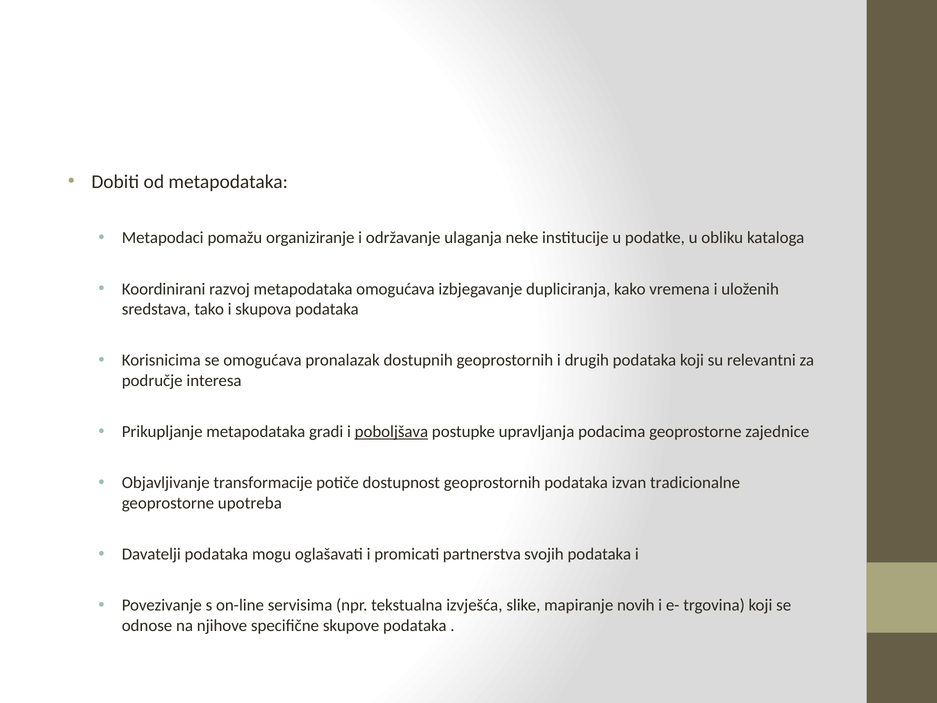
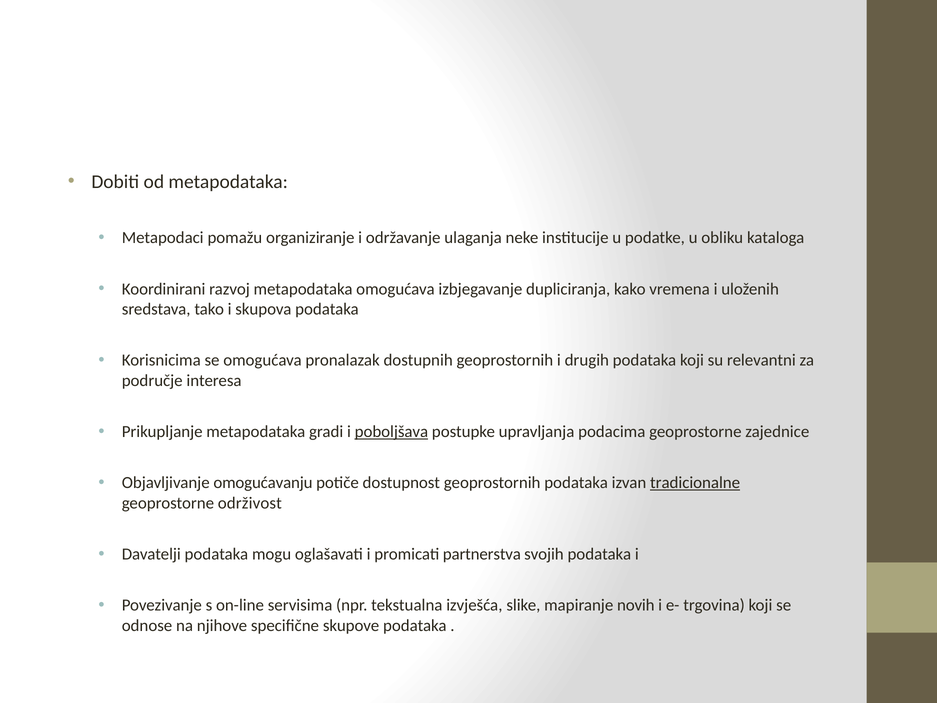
transformacije: transformacije -> omogućavanju (263, 483)
tradicionalne underline: none -> present (695, 483)
upotreba: upotreba -> održivost (250, 503)
